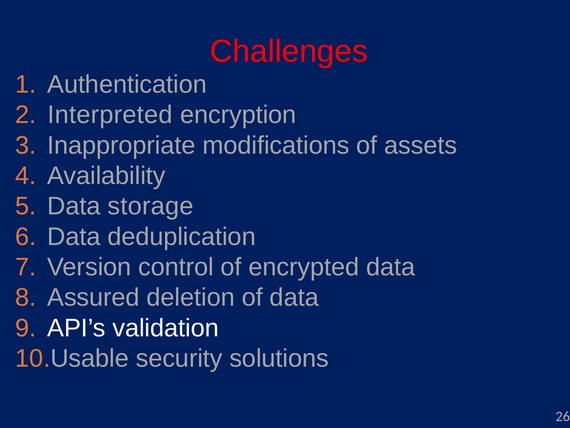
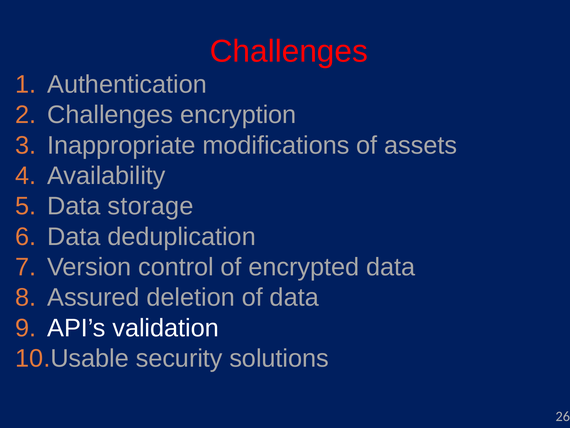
Interpreted: Interpreted -> Challenges (110, 115)
